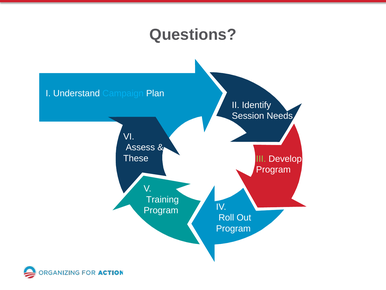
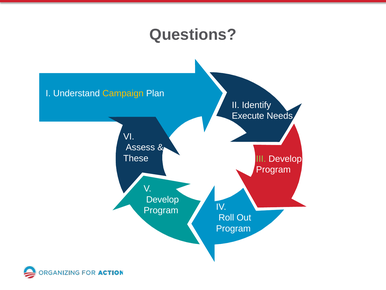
Campaign colour: light blue -> yellow (123, 93)
Session: Session -> Execute (248, 116)
Training: Training -> Develop (163, 199)
